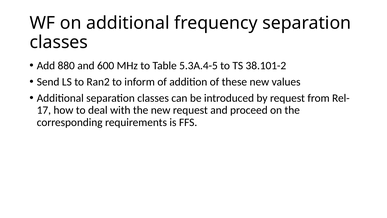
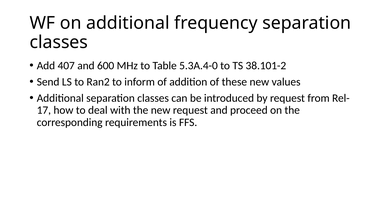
880: 880 -> 407 (66, 65)
5.3A.4-5: 5.3A.4-5 -> 5.3A.4-0 (198, 65)
